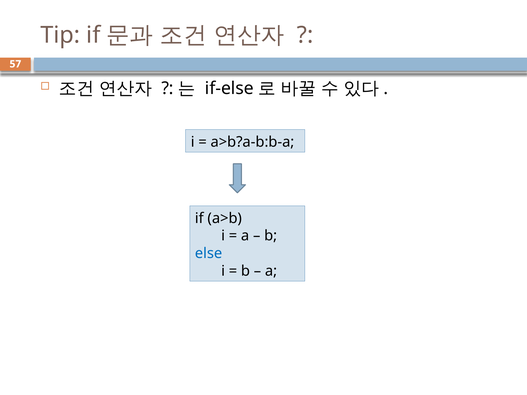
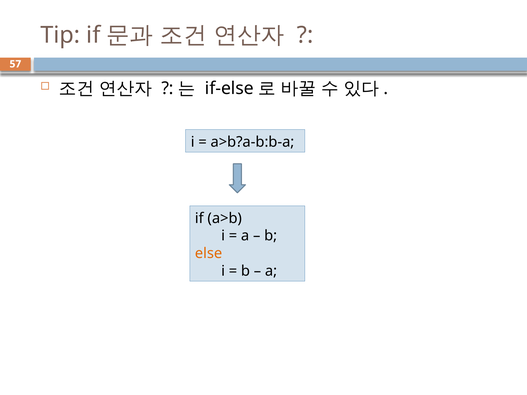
else colour: blue -> orange (209, 253)
